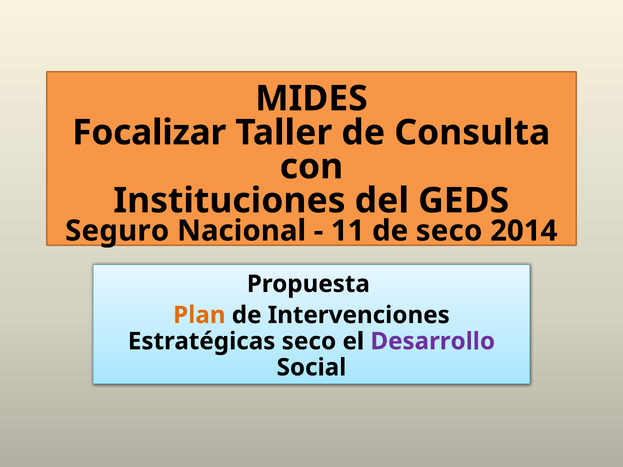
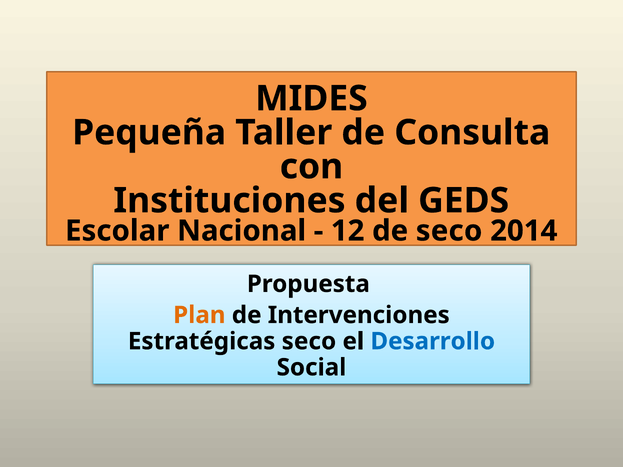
Focalizar: Focalizar -> Pequeña (149, 133)
Seguro: Seguro -> Escolar (117, 231)
11: 11 -> 12 (348, 231)
Desarrollo colour: purple -> blue (433, 341)
